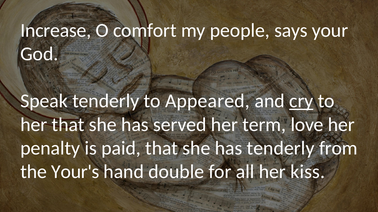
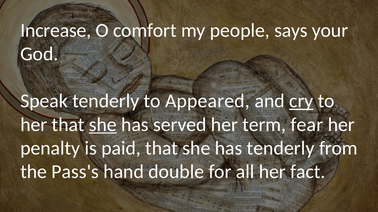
she underline: none -> present (103, 125)
love: love -> fear (307, 125)
Your's: Your's -> Pass's (75, 172)
kiss: kiss -> fact (308, 172)
